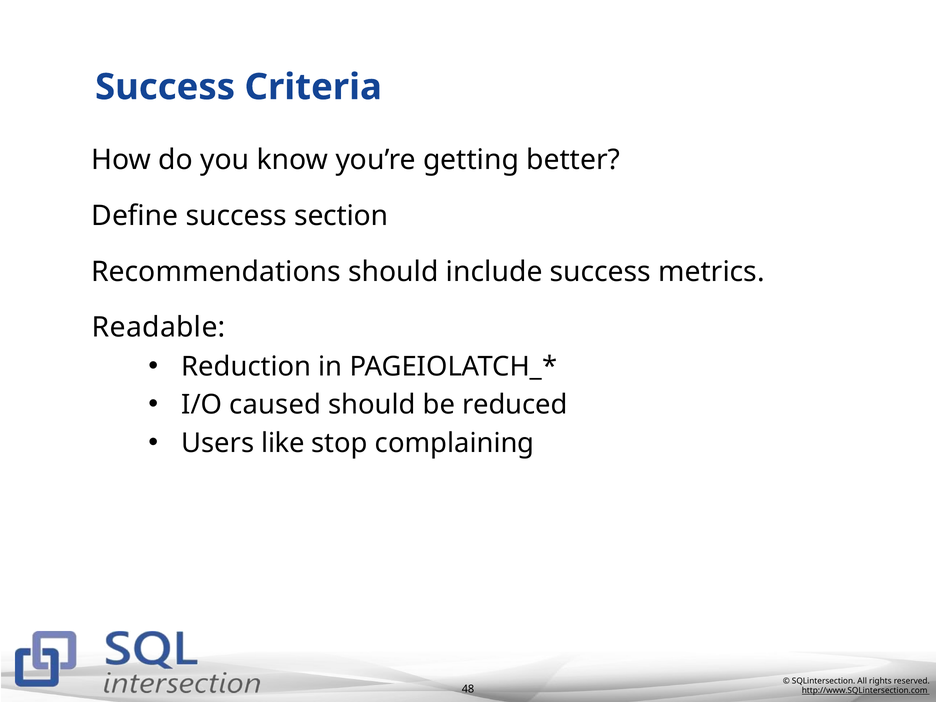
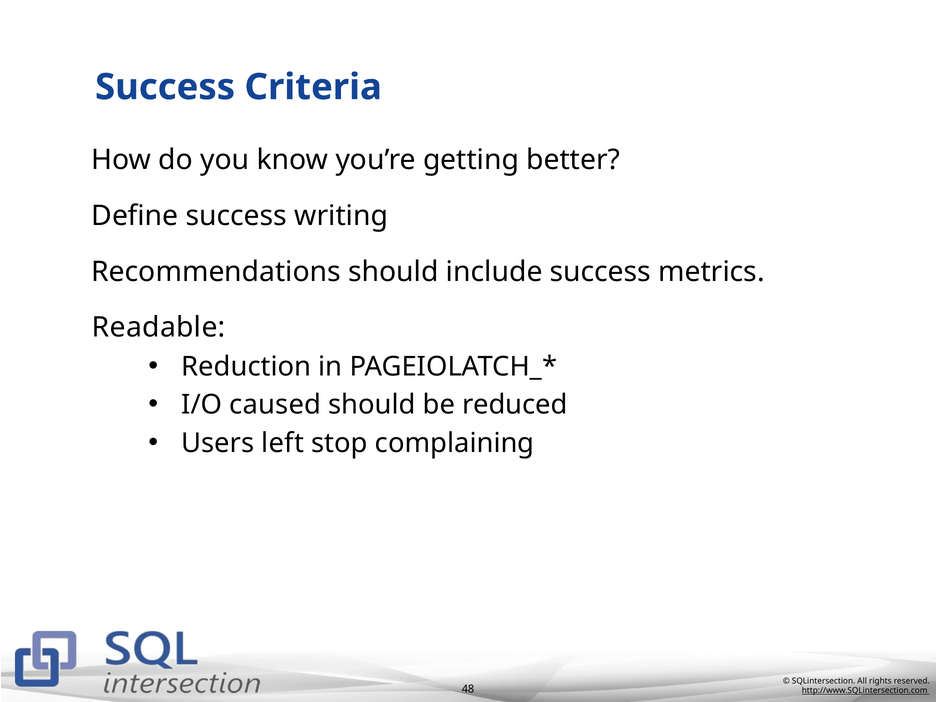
section: section -> writing (341, 216)
like: like -> left (283, 443)
